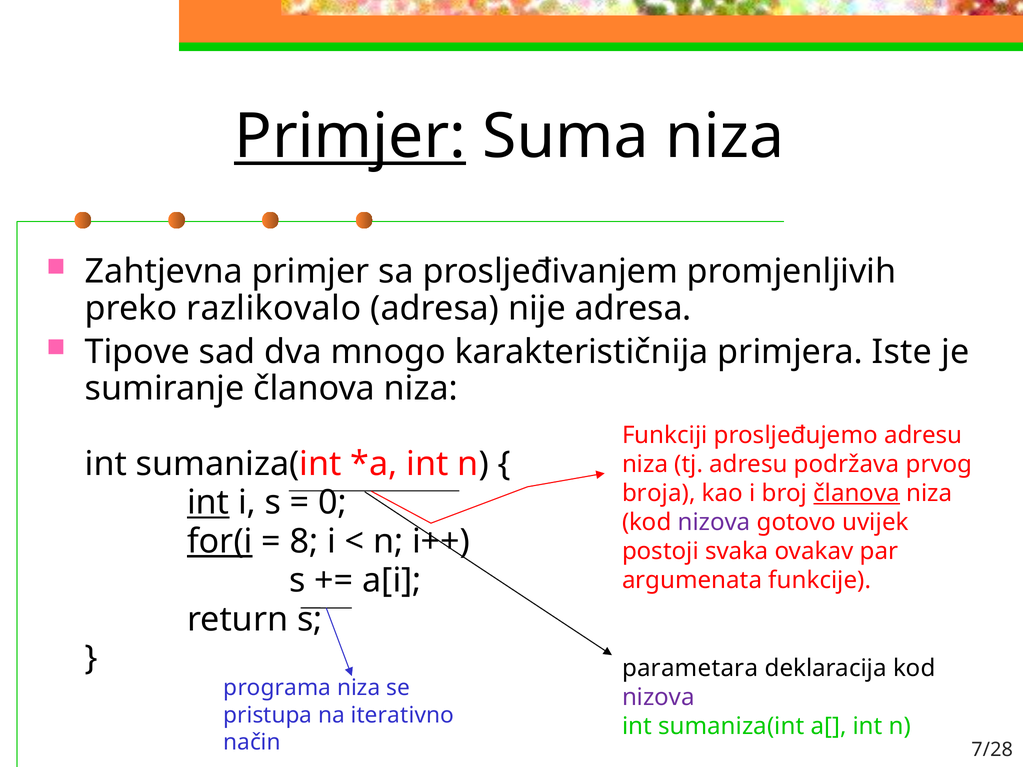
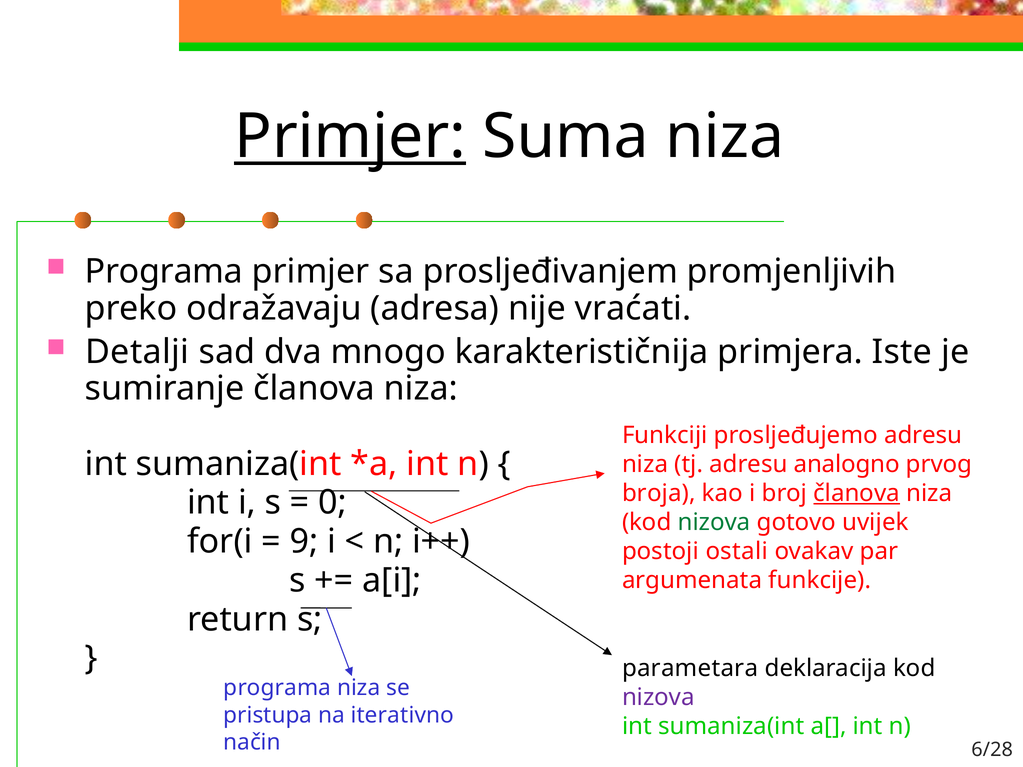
Zahtjevna: Zahtjevna -> Programa (164, 272)
razlikovalo: razlikovalo -> odražavaju (274, 308)
nije adresa: adresa -> vraćati (633, 308)
Tipove: Tipove -> Detalji (137, 352)
podržava: podržava -> analogno (847, 464)
int underline: present -> none (208, 503)
nizova colour: purple -> green (714, 522)
for(i underline: present -> none (220, 542)
8: 8 -> 9 (304, 542)
svaka: svaka -> ostali (737, 551)
7/28: 7/28 -> 6/28 (992, 750)
